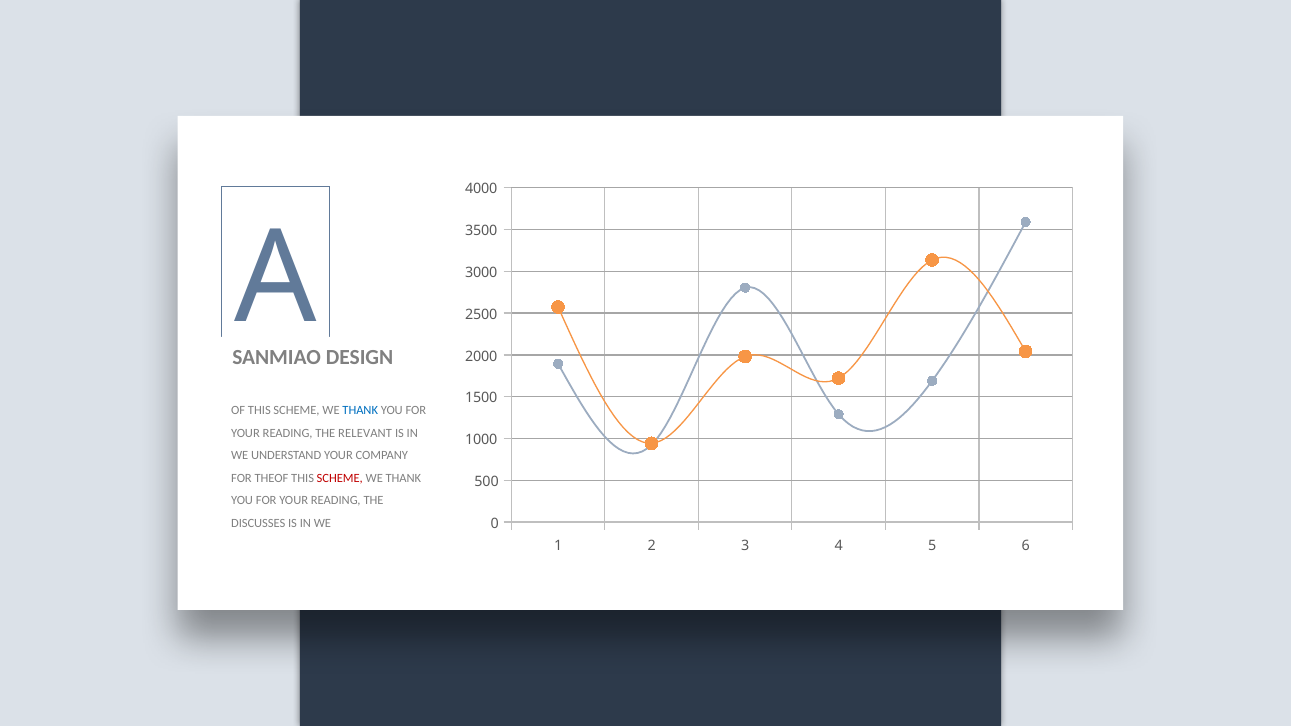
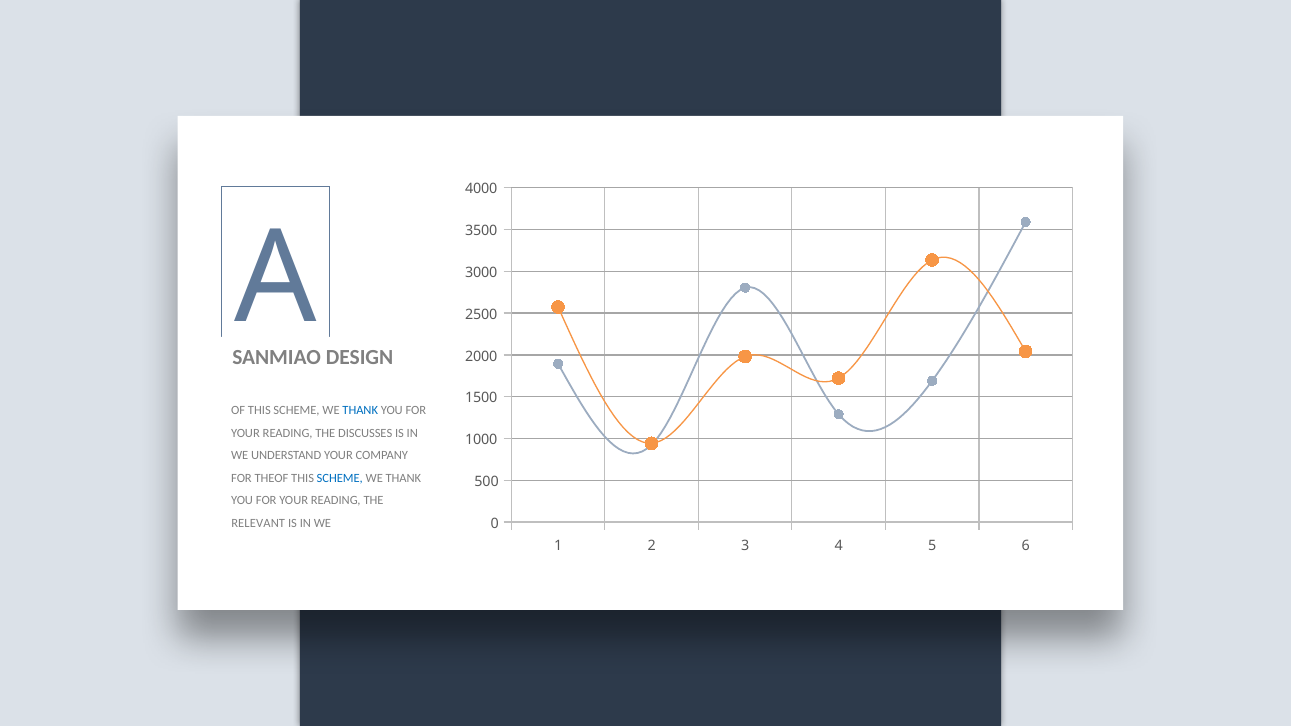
RELEVANT: RELEVANT -> DISCUSSES (365, 433)
SCHEME colour: red -> blue (340, 478)
DISCUSSES: DISCUSSES -> RELEVANT (258, 523)
